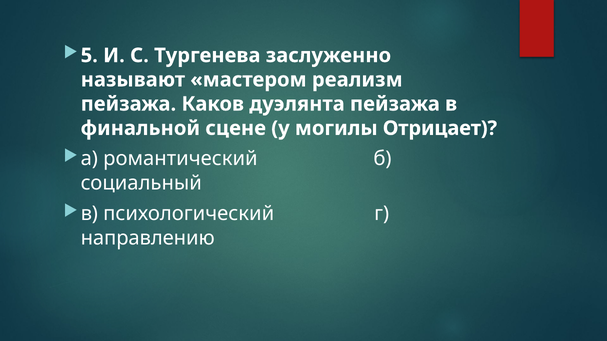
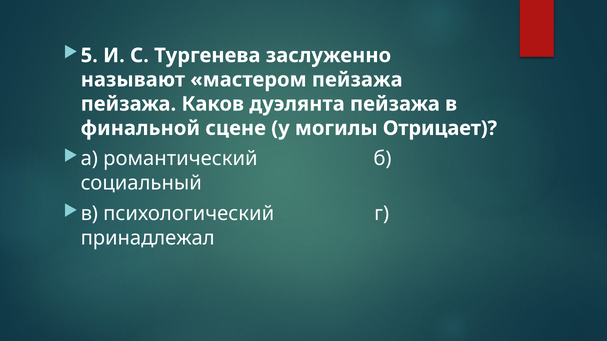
мастером реализм: реализм -> пейзажа (357, 80)
направлению: направлению -> принадлежал (148, 238)
